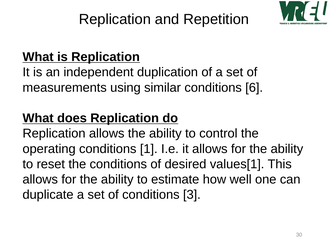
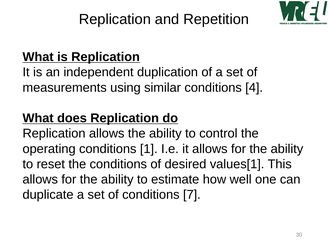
6: 6 -> 4 (254, 88)
3: 3 -> 7 (192, 195)
